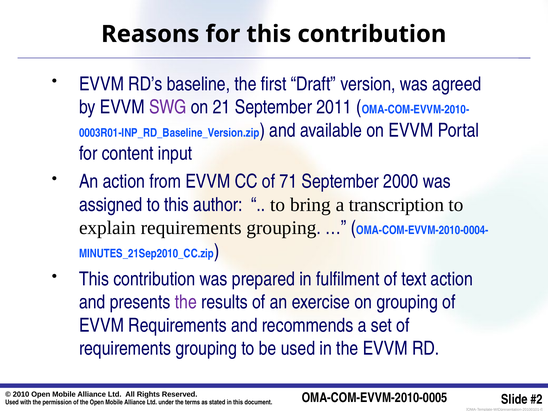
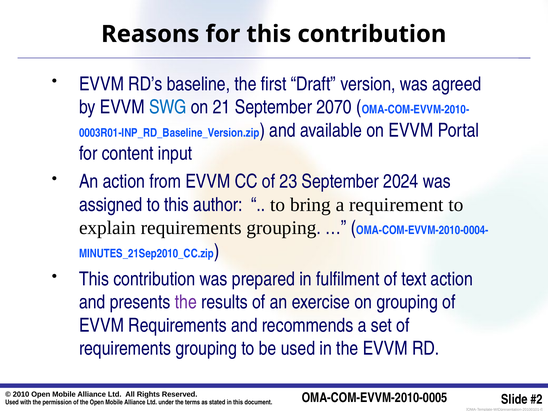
SWG colour: purple -> blue (168, 107)
2011: 2011 -> 2070 (334, 107)
71: 71 -> 23 (288, 182)
2000: 2000 -> 2024 (401, 182)
transcription: transcription -> requirement (396, 205)
